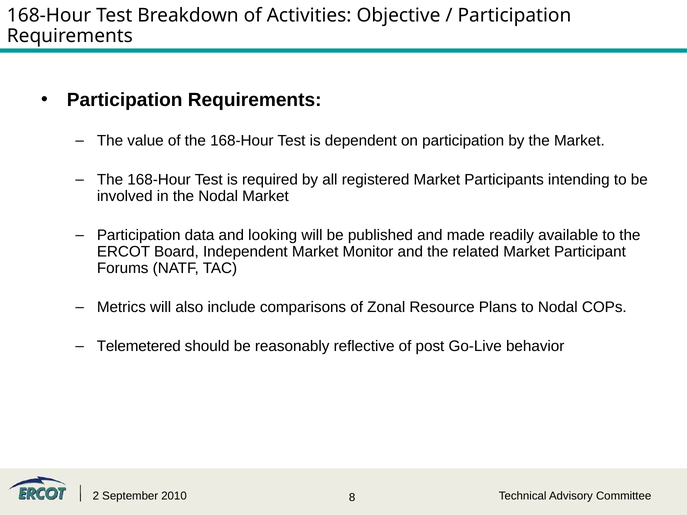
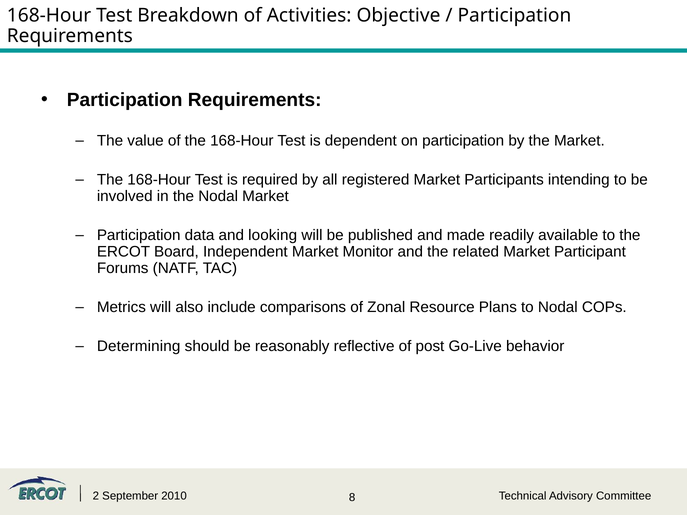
Telemetered: Telemetered -> Determining (139, 346)
